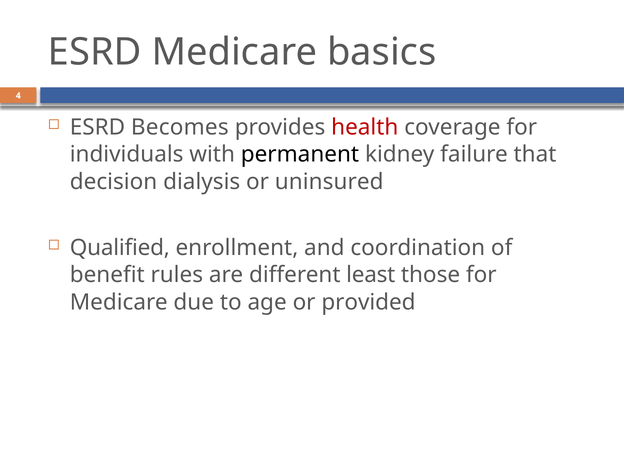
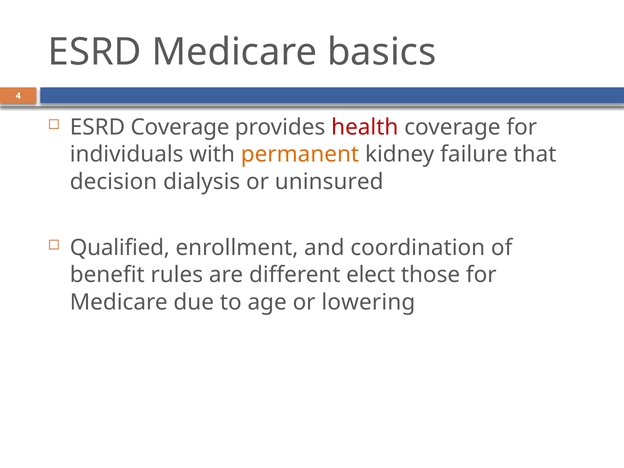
ESRD Becomes: Becomes -> Coverage (180, 127)
permanent colour: black -> orange (300, 155)
least: least -> elect (371, 275)
provided: provided -> lowering (368, 302)
